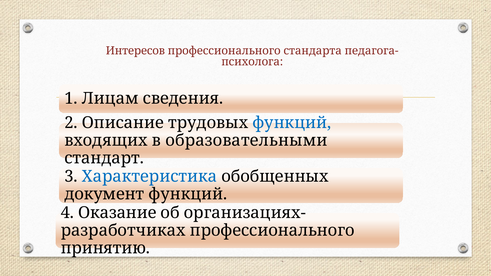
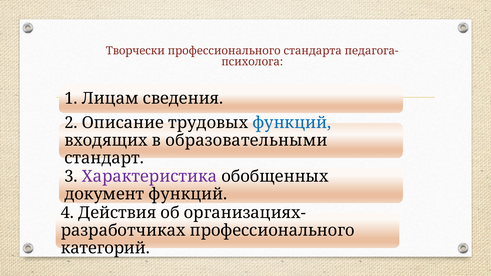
Интересов: Интересов -> Творчески (135, 51)
Характеристика colour: blue -> purple (150, 177)
Оказание: Оказание -> Действия (117, 213)
принятию: принятию -> категорий (105, 248)
